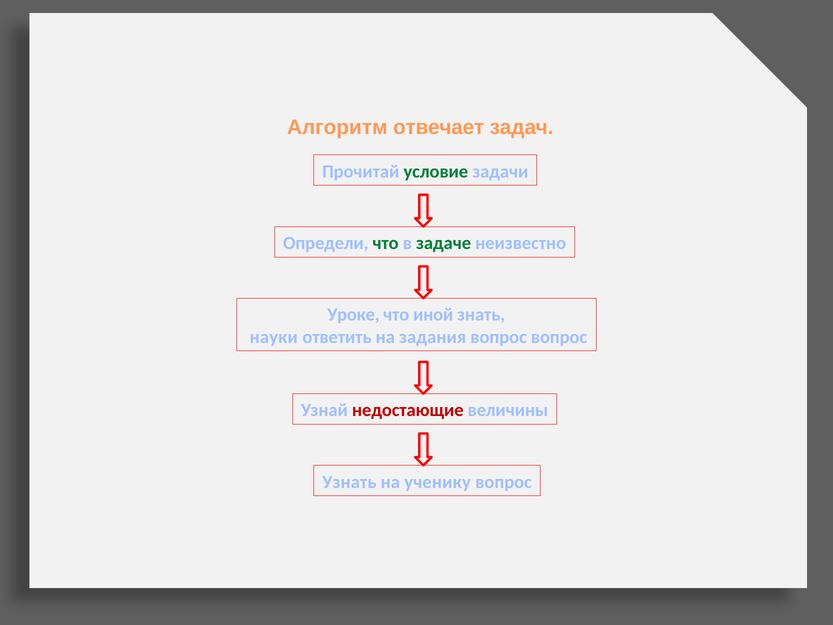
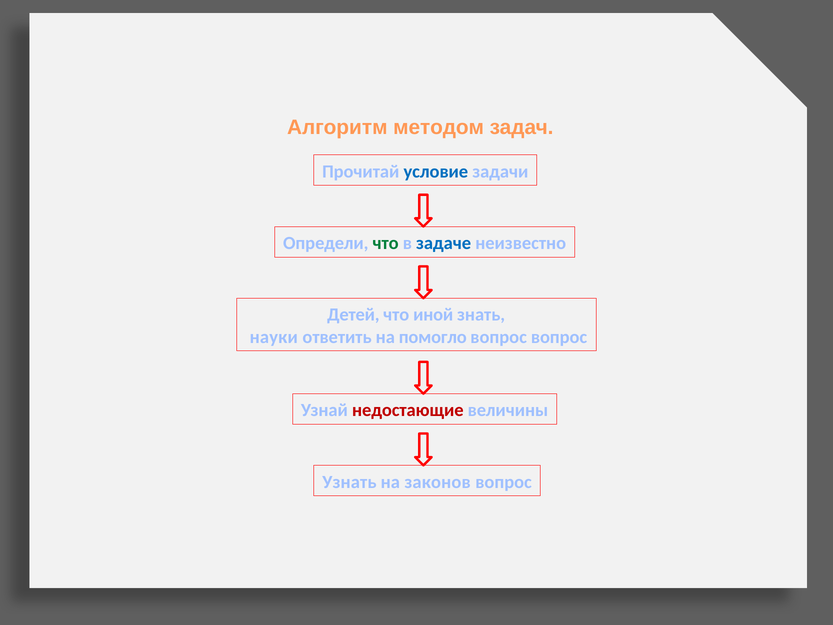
отвечает: отвечает -> методом (439, 127)
условие colour: green -> blue (436, 171)
задаче colour: green -> blue (444, 243)
Уроке: Уроке -> Детей (353, 315)
задания: задания -> помогло (433, 337)
ученику: ученику -> законов (438, 482)
